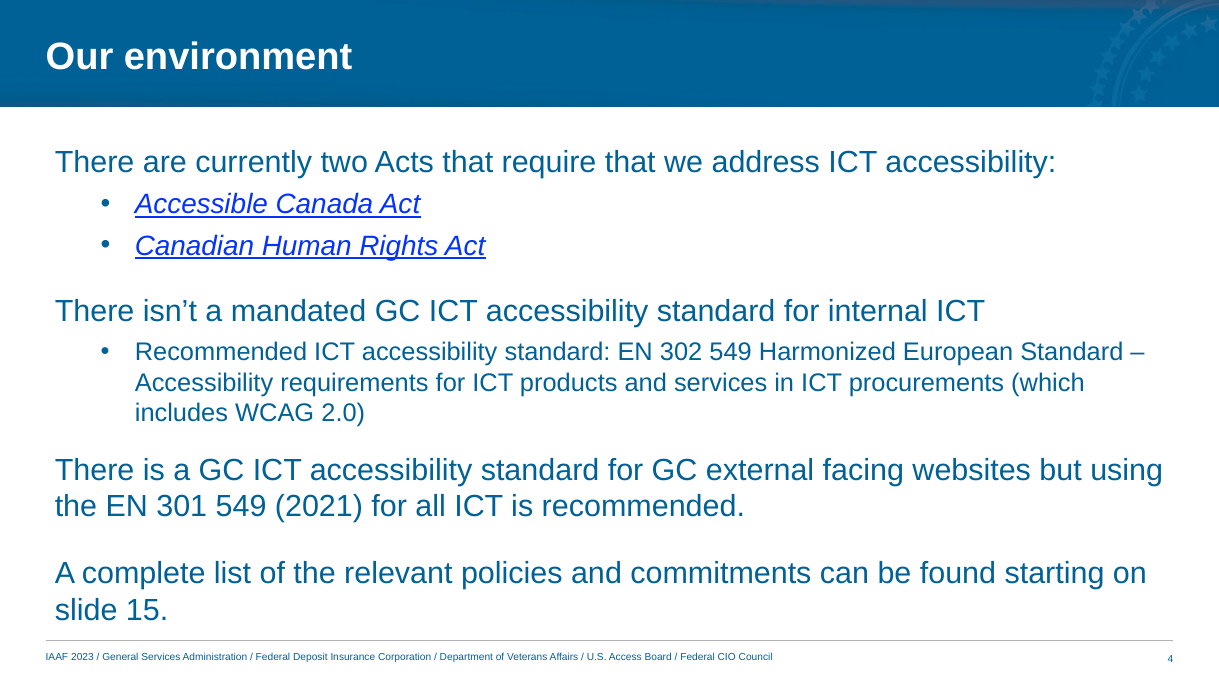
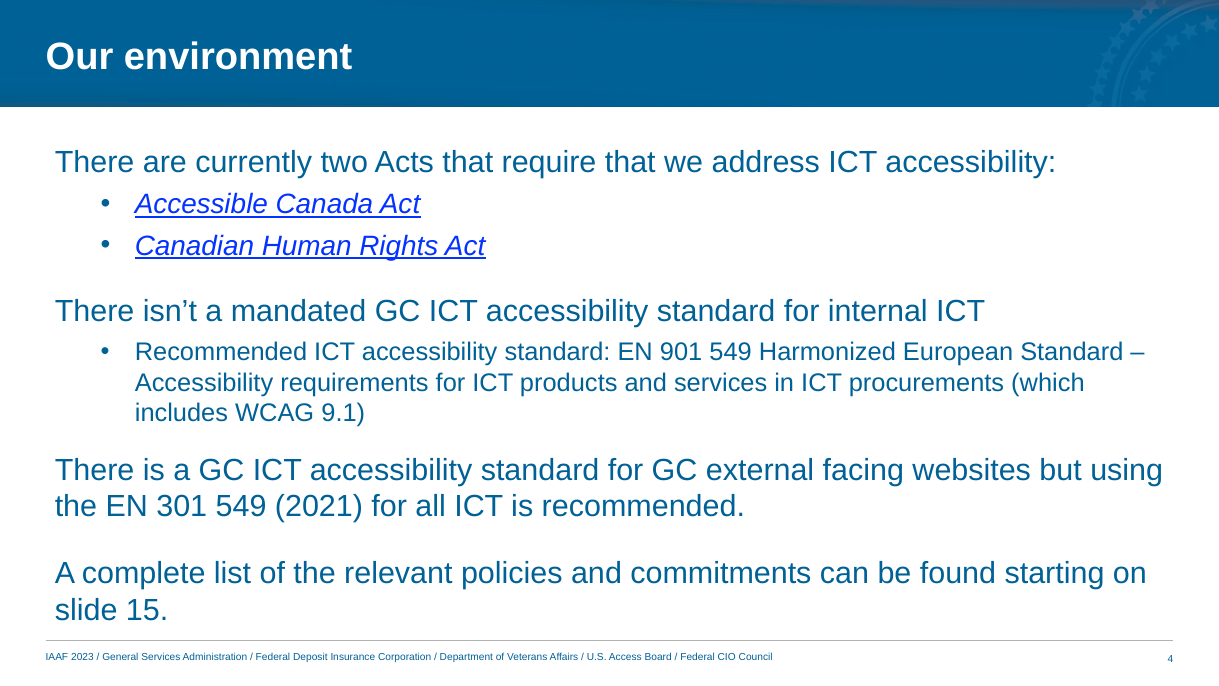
302: 302 -> 901 (681, 352)
2.0: 2.0 -> 9.1 (343, 413)
